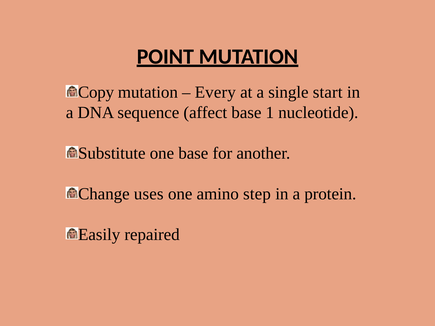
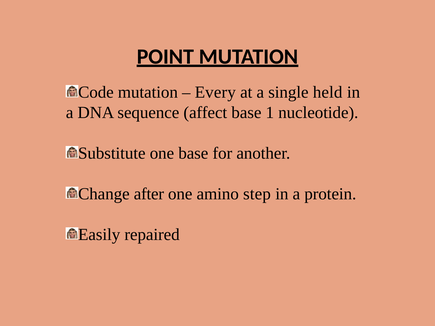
Copy: Copy -> Code (96, 92)
start: start -> held (328, 92)
uses: uses -> after (149, 194)
